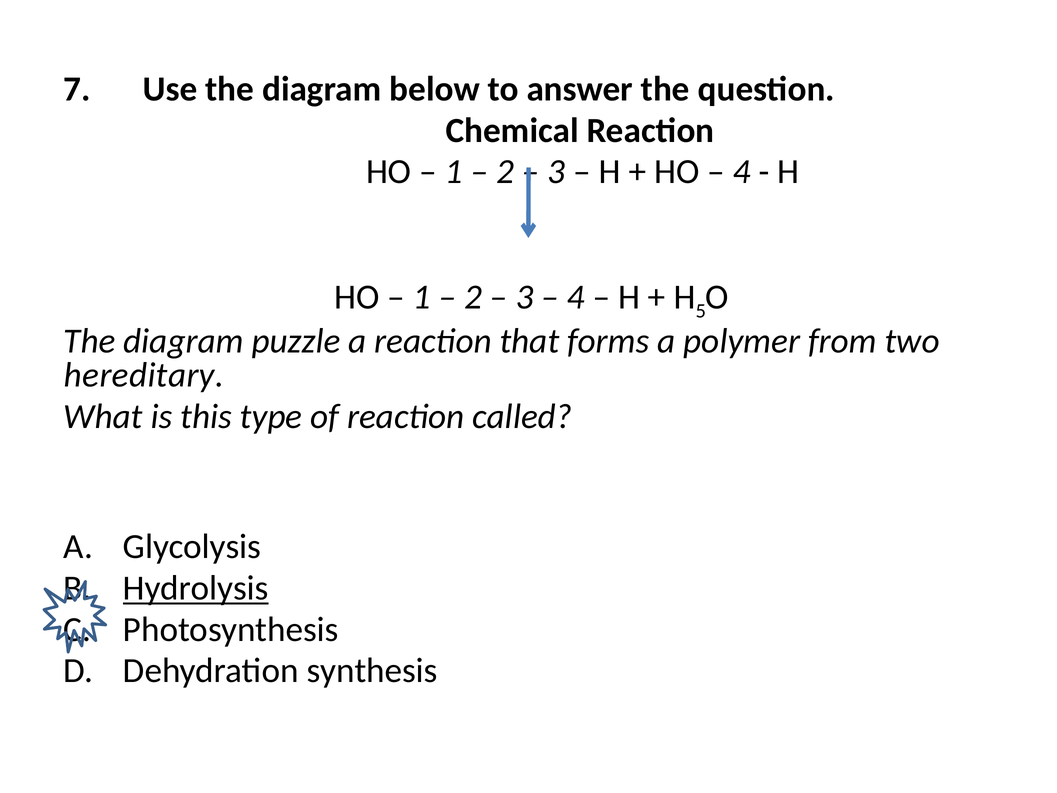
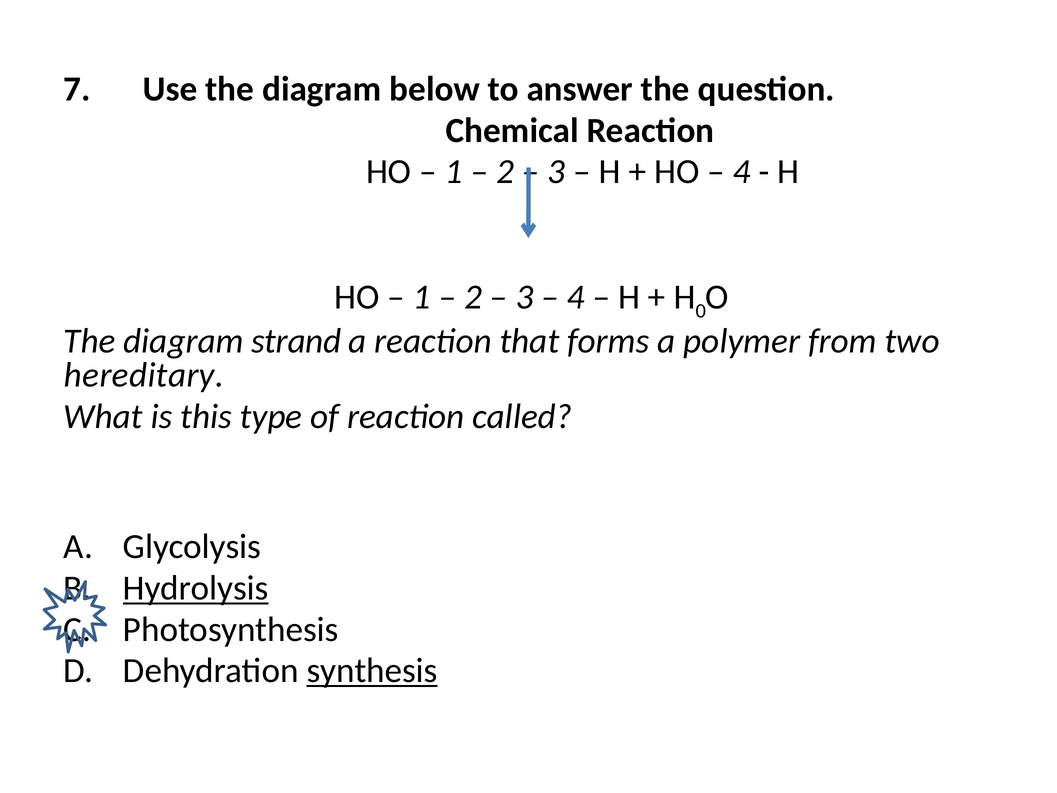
5: 5 -> 0 (701, 311)
puzzle: puzzle -> strand (296, 341)
synthesis underline: none -> present (372, 671)
